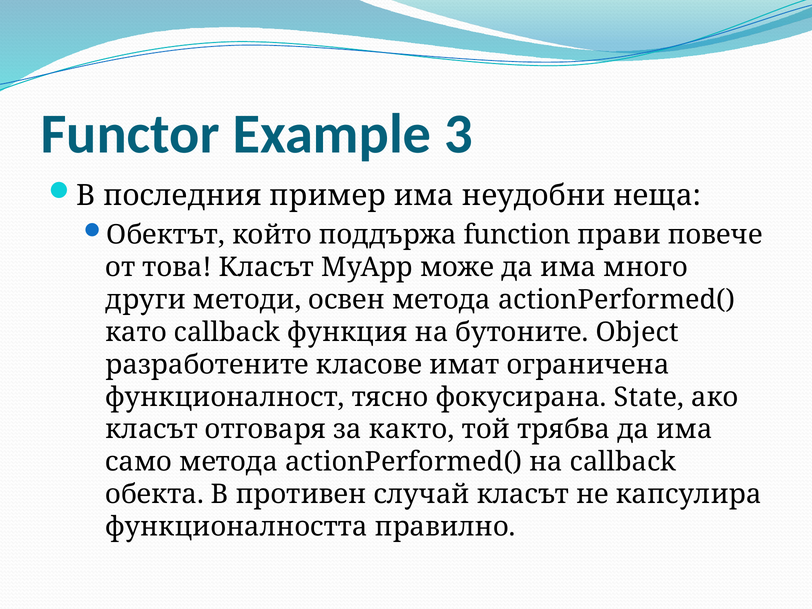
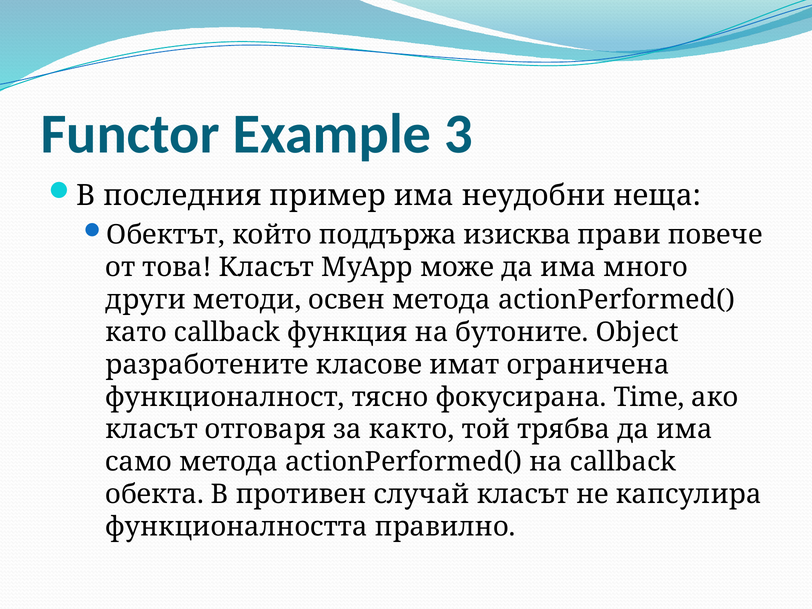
function: function -> изисква (517, 235)
State: State -> Time (649, 397)
